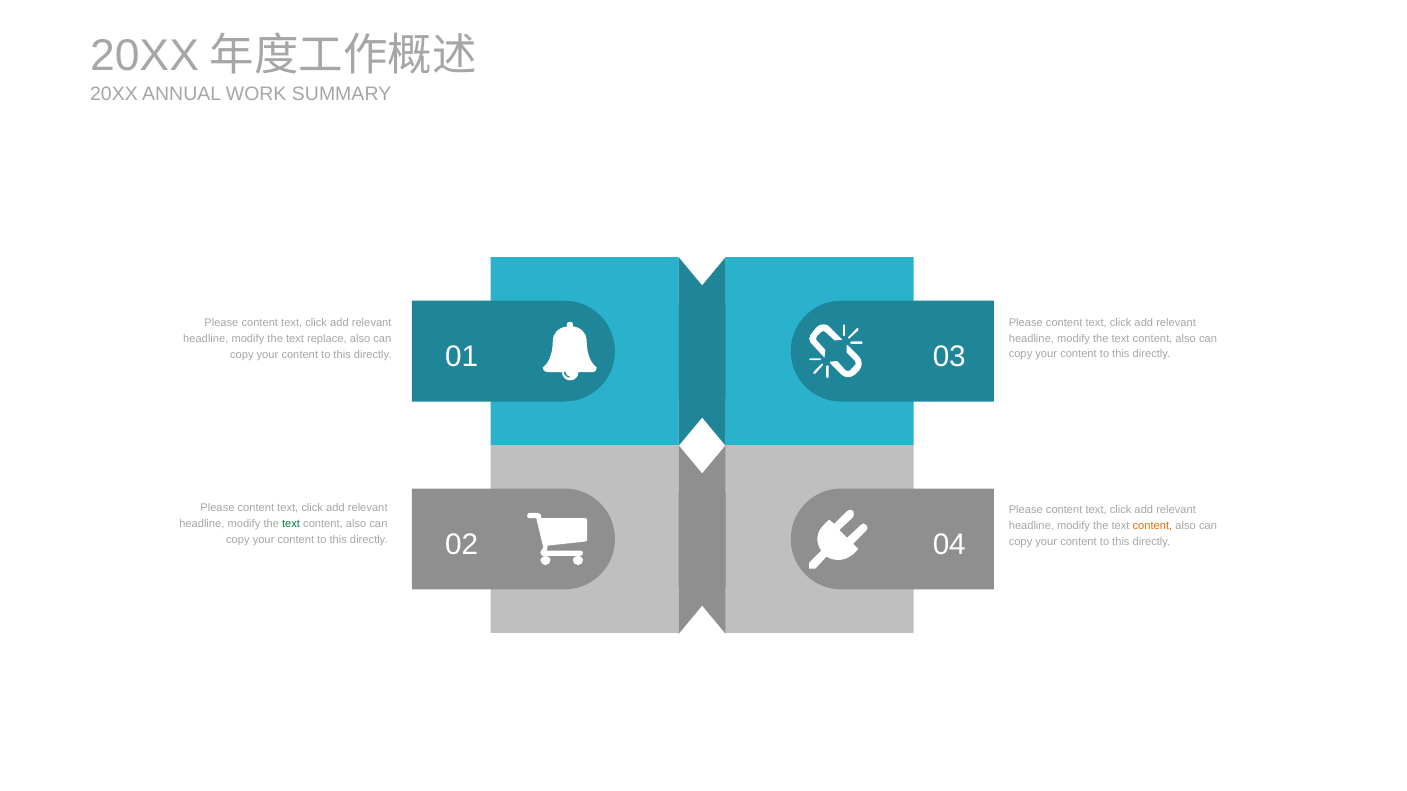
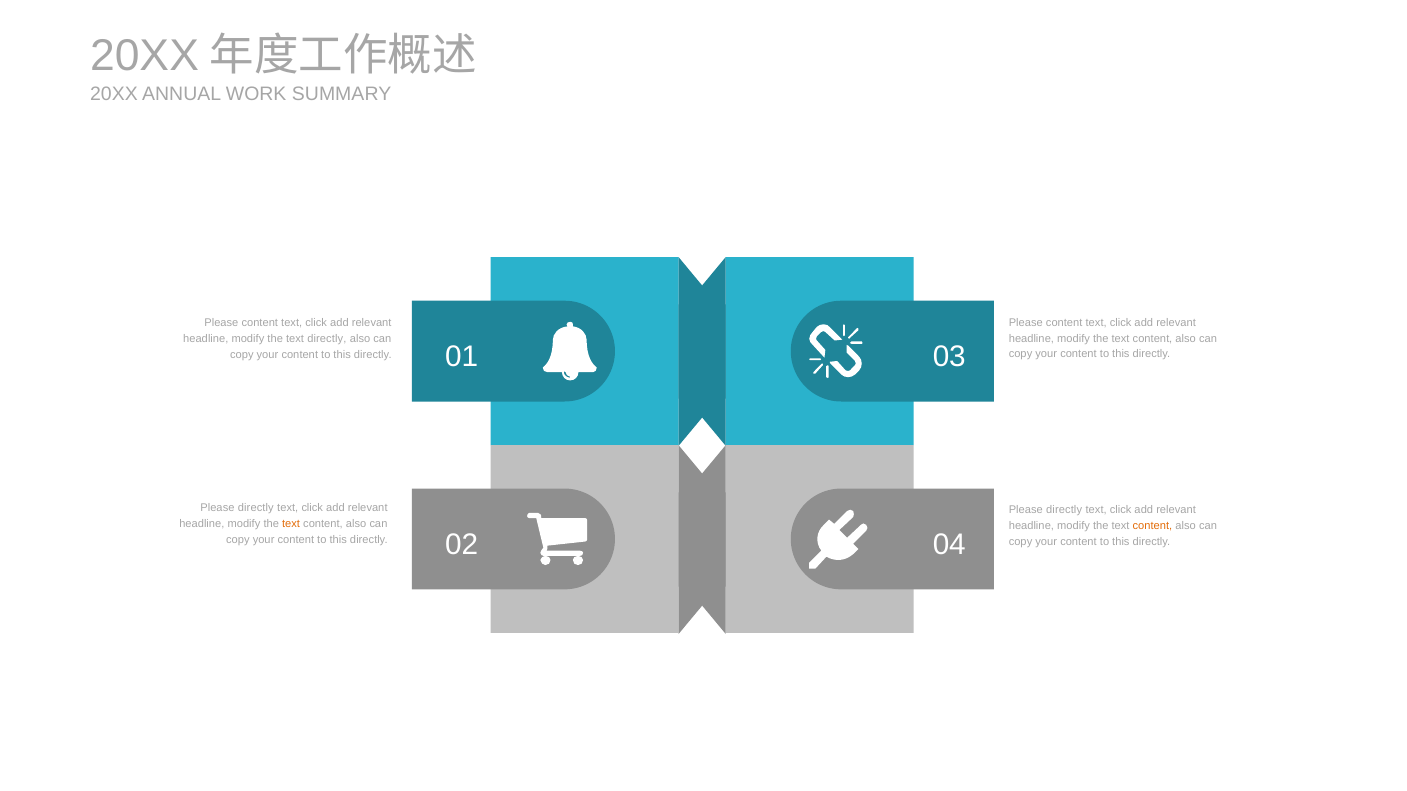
text replace: replace -> directly (327, 339)
content: content -> directly (256, 508)
content: content -> directly (1064, 510)
text colour: green -> orange (291, 524)
